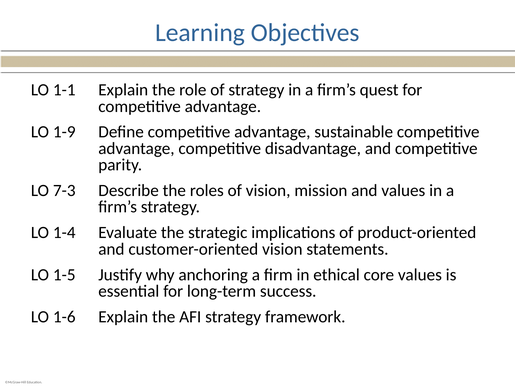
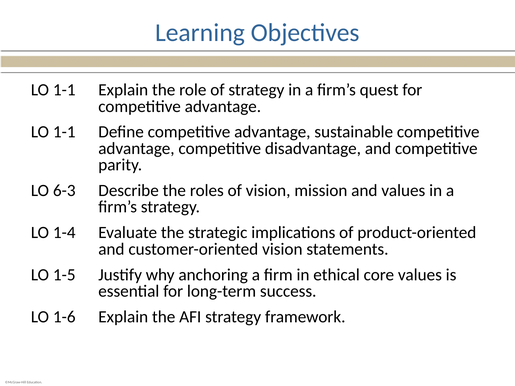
1-9: 1-9 -> 1-1 (64, 132)
7-3: 7-3 -> 6-3 (64, 191)
